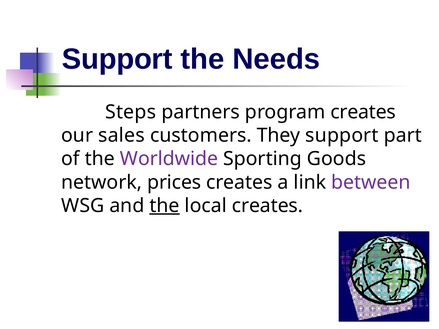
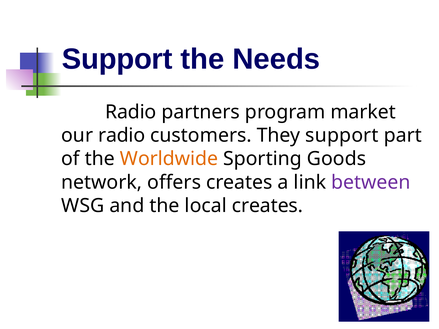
Steps: Steps -> Radio (131, 112)
program creates: creates -> market (363, 112)
our sales: sales -> radio (122, 136)
Worldwide colour: purple -> orange (169, 159)
prices: prices -> offers (174, 182)
the underline: present -> none (165, 206)
